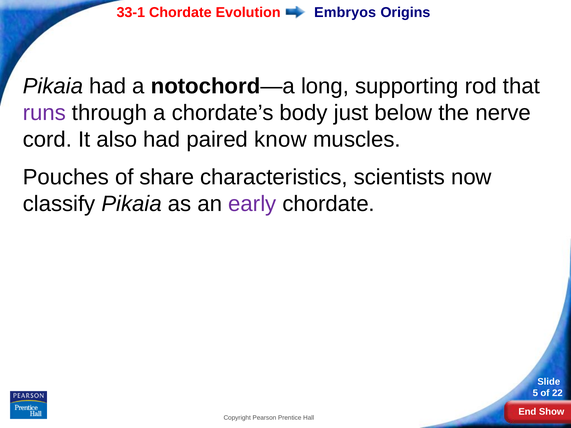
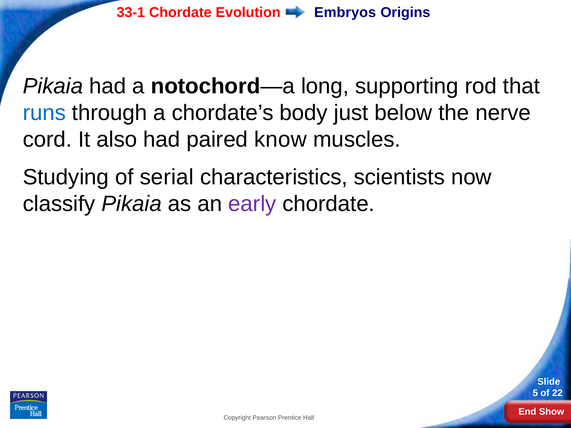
runs colour: purple -> blue (44, 113)
Pouches: Pouches -> Studying (66, 177)
share: share -> serial (167, 177)
